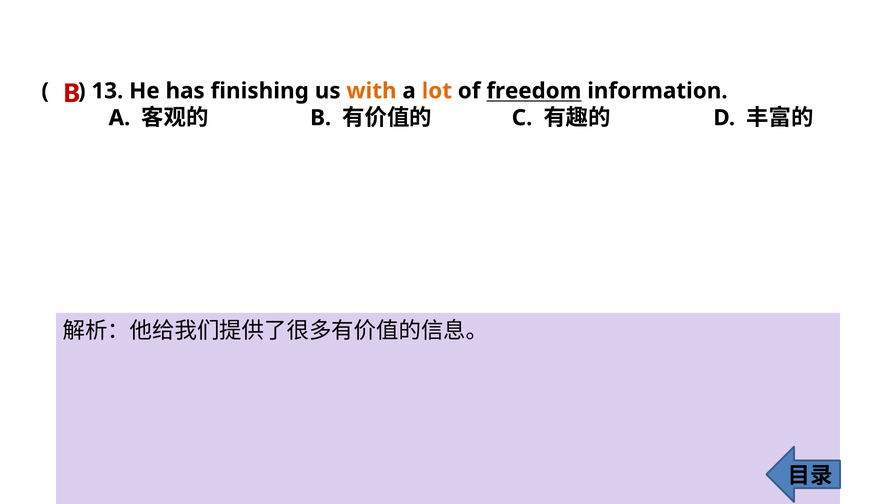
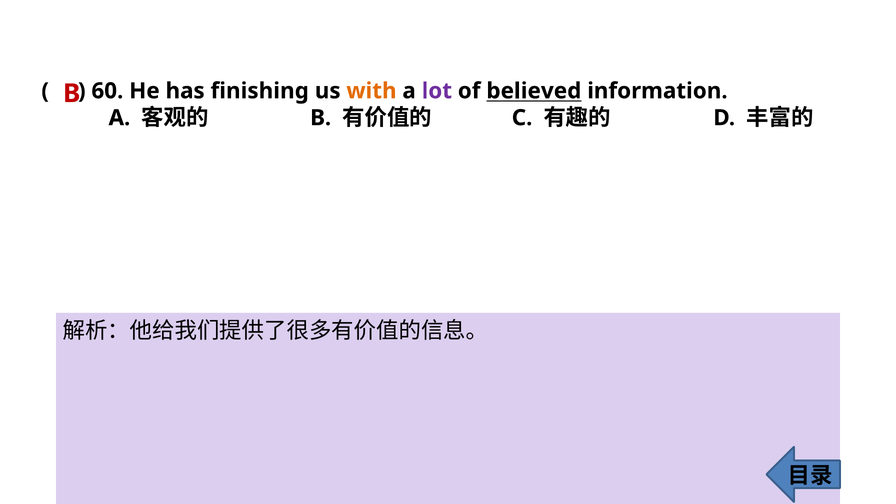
13: 13 -> 60 (107, 91)
lot colour: orange -> purple (437, 91)
freedom: freedom -> believed (534, 91)
